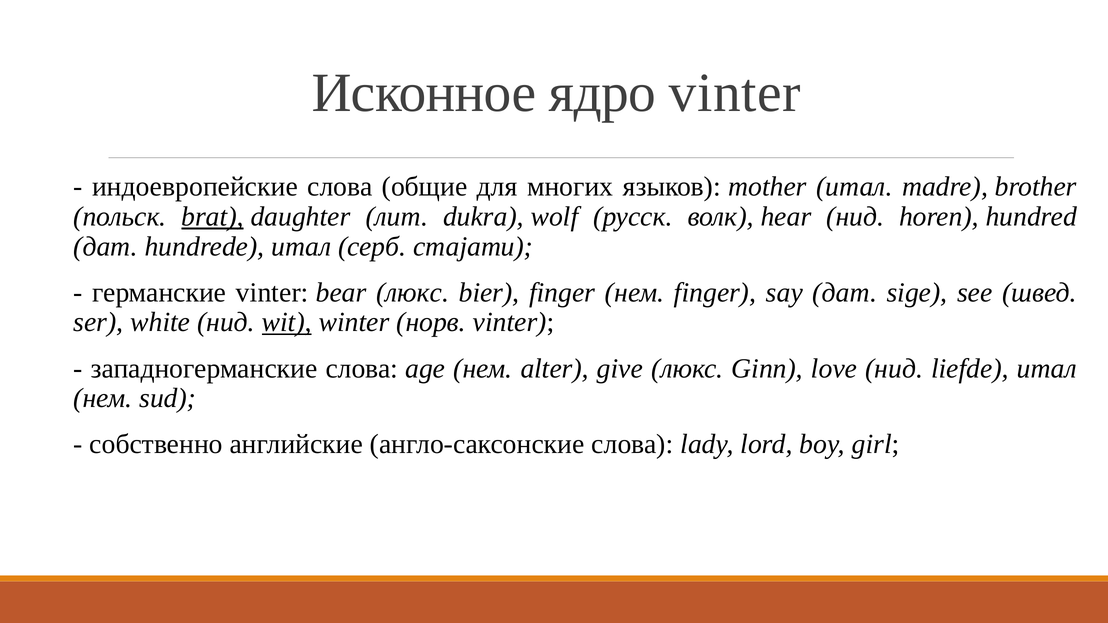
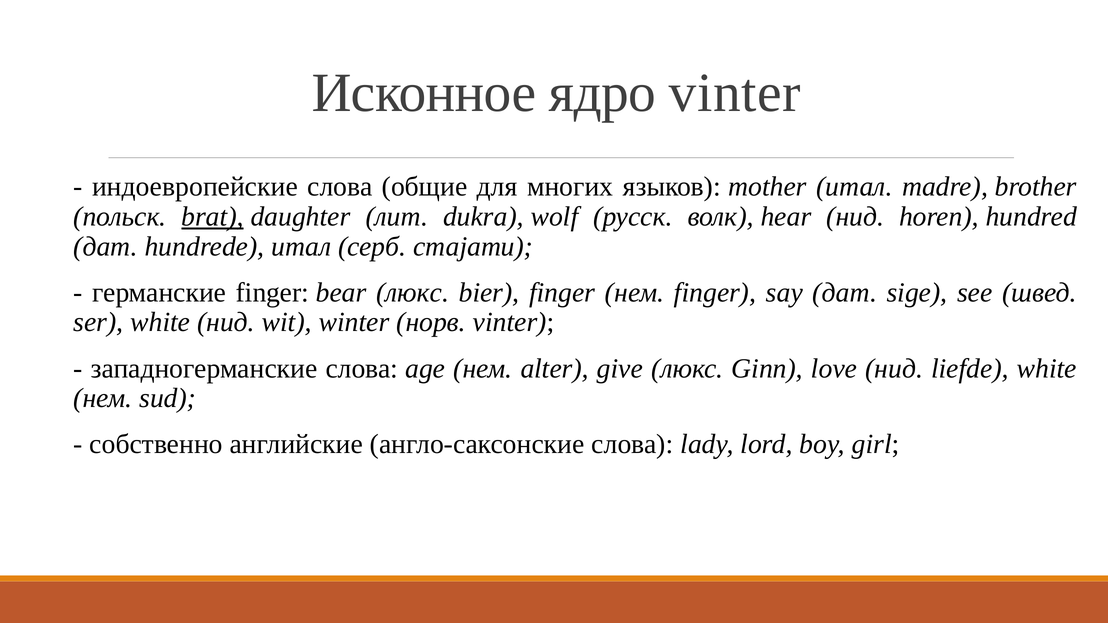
германские vinter: vinter -> finger (272, 293)
wit underline: present -> none (287, 322)
liefde итал: итал -> white (1047, 369)
